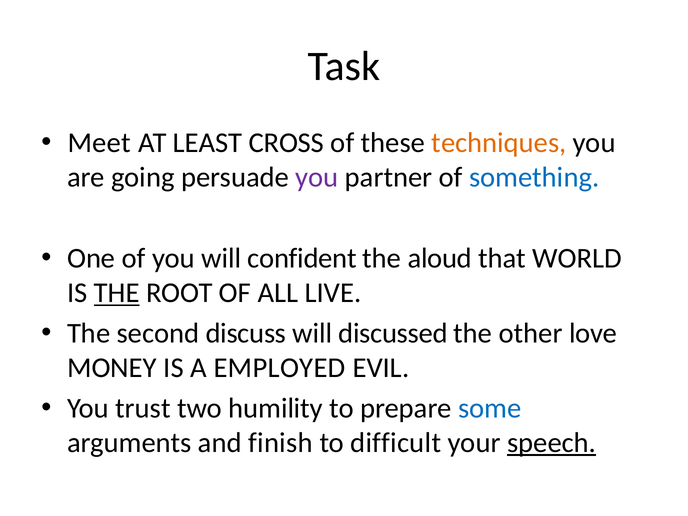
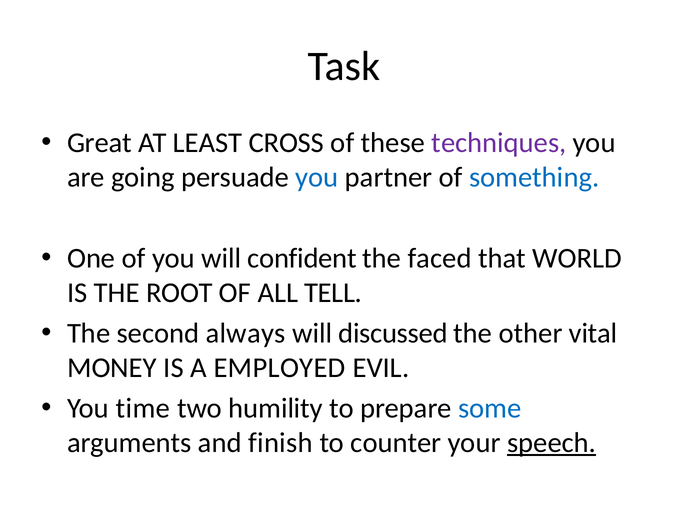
Meet: Meet -> Great (99, 143)
techniques colour: orange -> purple (499, 143)
you colour: purple -> blue (317, 177)
aloud: aloud -> faced (440, 258)
THE underline: present -> none (117, 293)
LIVE: LIVE -> TELL (333, 293)
discuss: discuss -> always (246, 333)
love: love -> vital (593, 333)
trust: trust -> time (143, 408)
difficult: difficult -> counter (396, 443)
